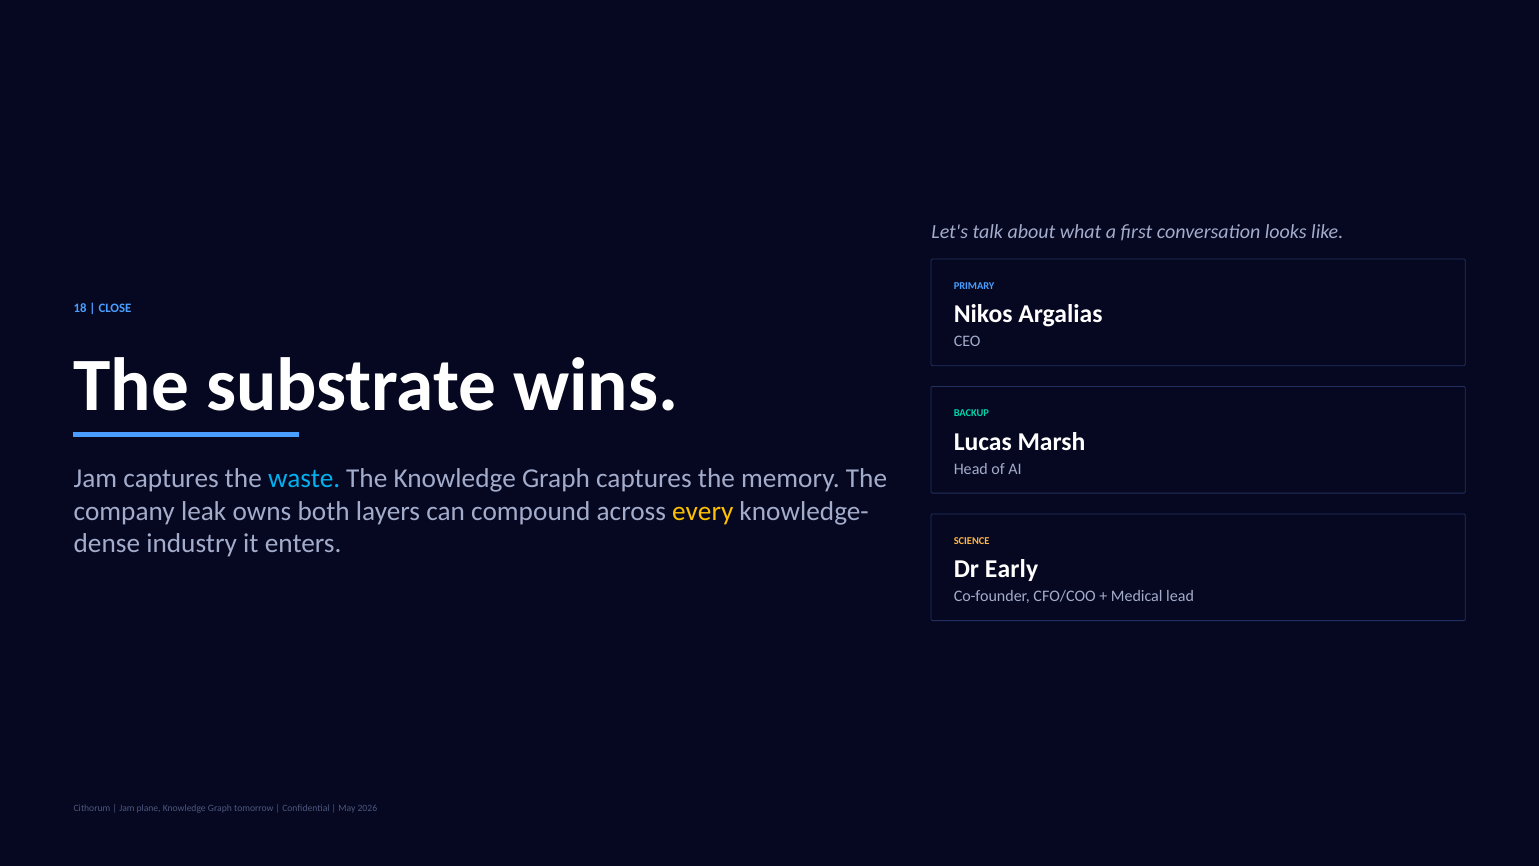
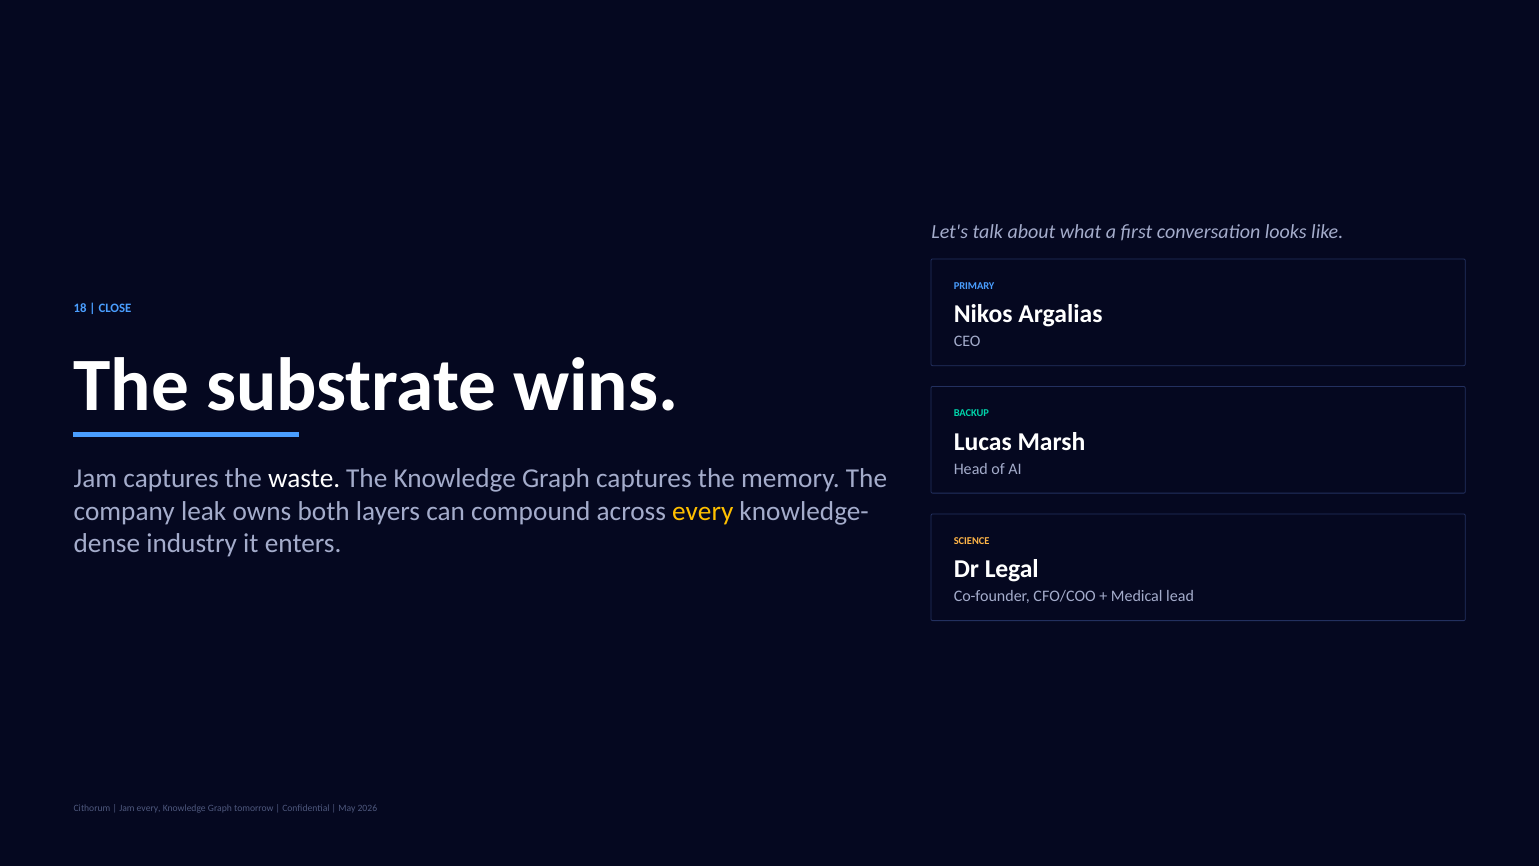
waste colour: light blue -> white (304, 478)
Early: Early -> Legal (1012, 569)
Jam plane: plane -> every (149, 808)
